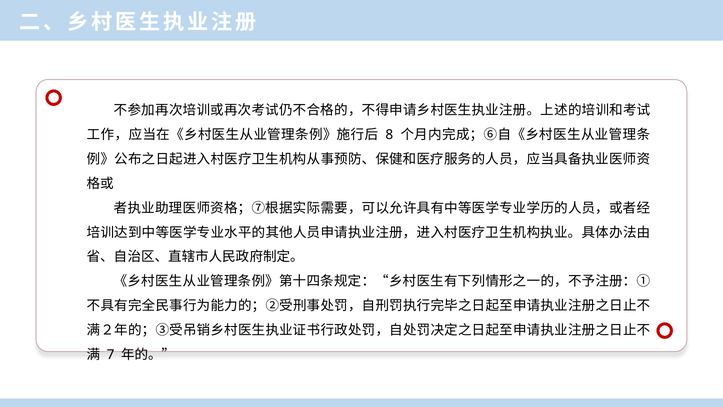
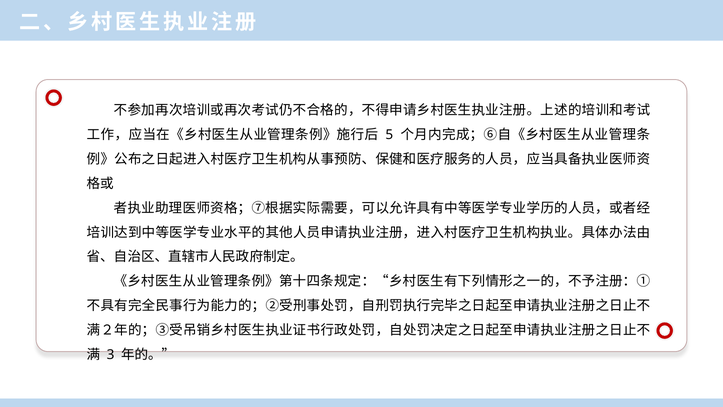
8: 8 -> 5 (389, 135)
7: 7 -> 3 (111, 354)
